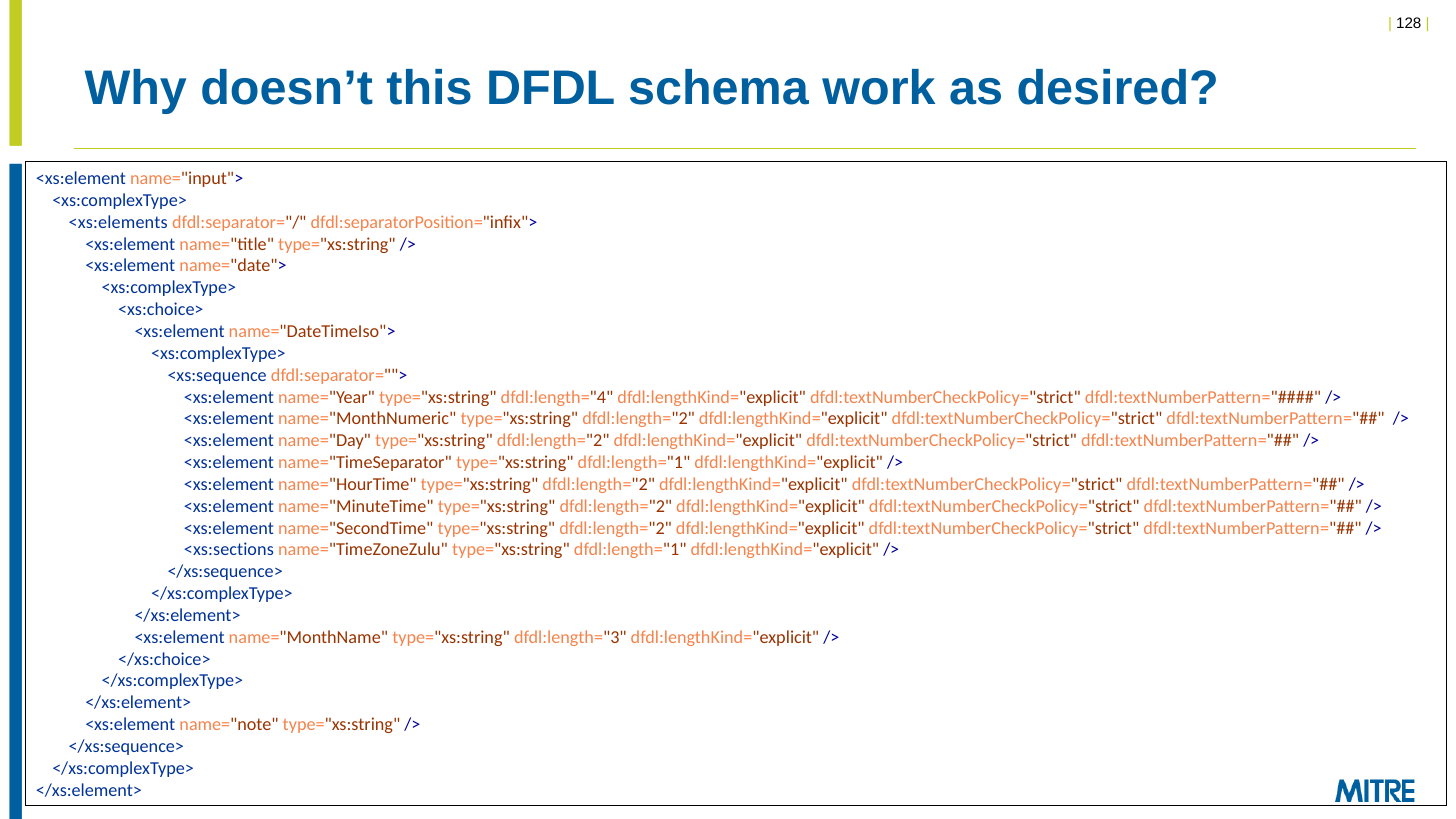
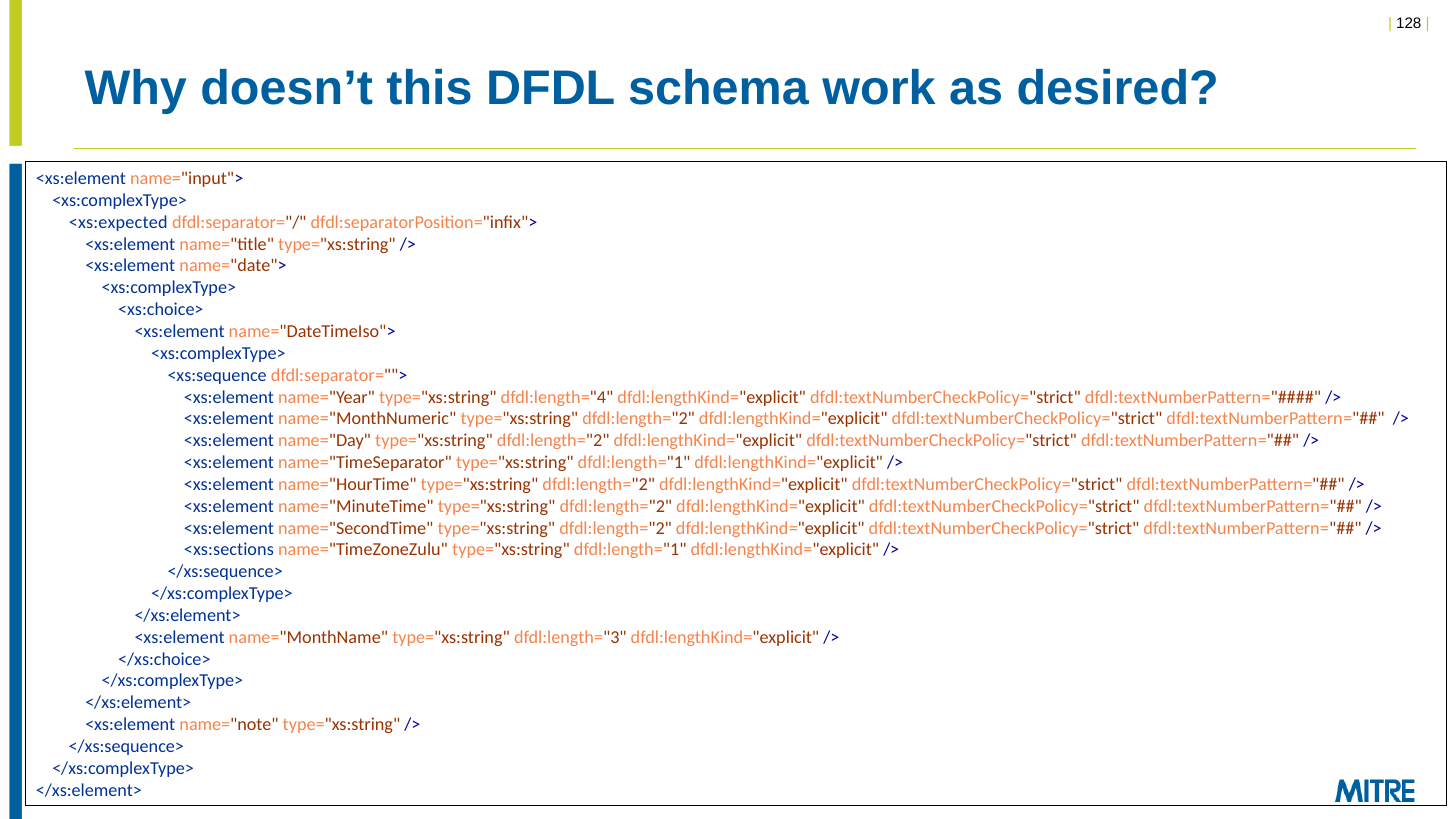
<xs:elements: <xs:elements -> <xs:expected (118, 222)
